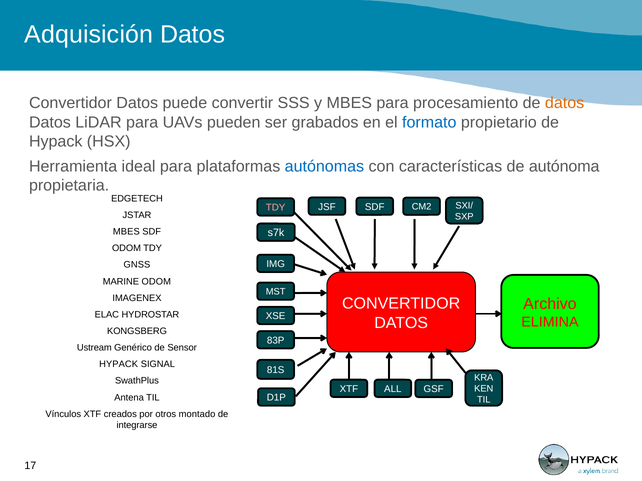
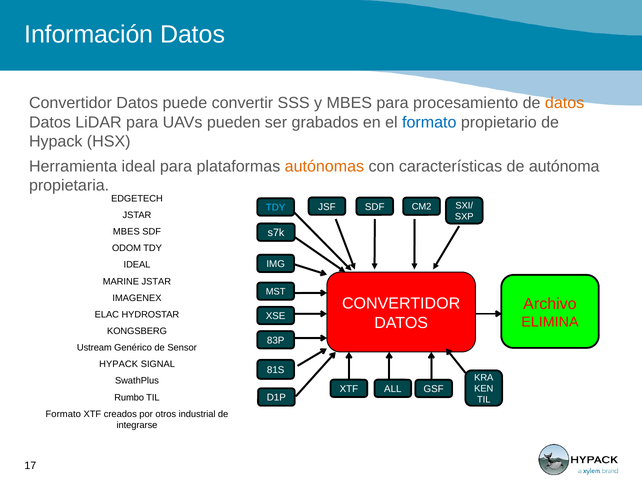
Adquisición: Adquisición -> Información (89, 34)
autónomas colour: blue -> orange (324, 166)
TDY colour: pink -> light blue (276, 208)
GNSS: GNSS -> IDEAL (137, 265)
MARINE ODOM: ODOM -> JSTAR (156, 282)
Antena: Antena -> Rumbo (129, 398)
Vínculos: Vínculos -> Formato (63, 414)
montado: montado -> industrial (197, 414)
